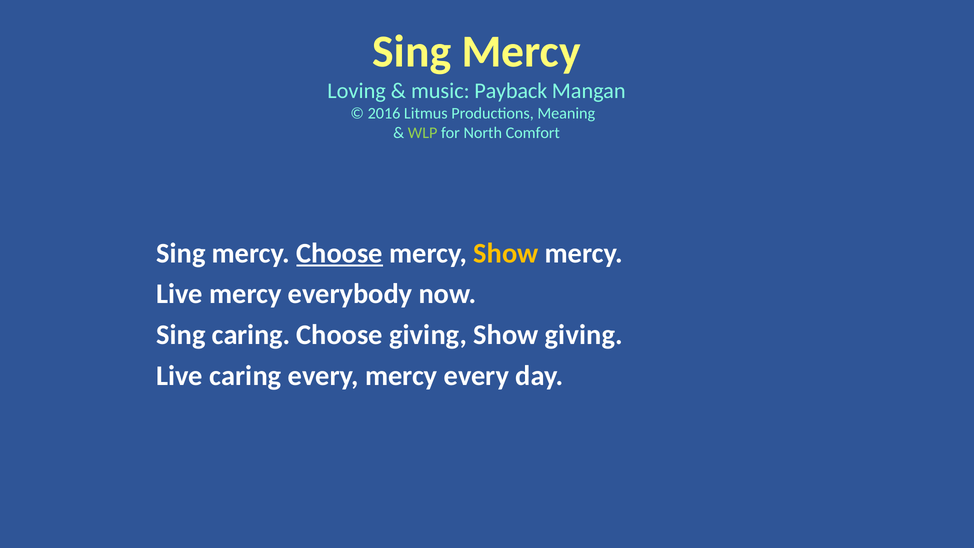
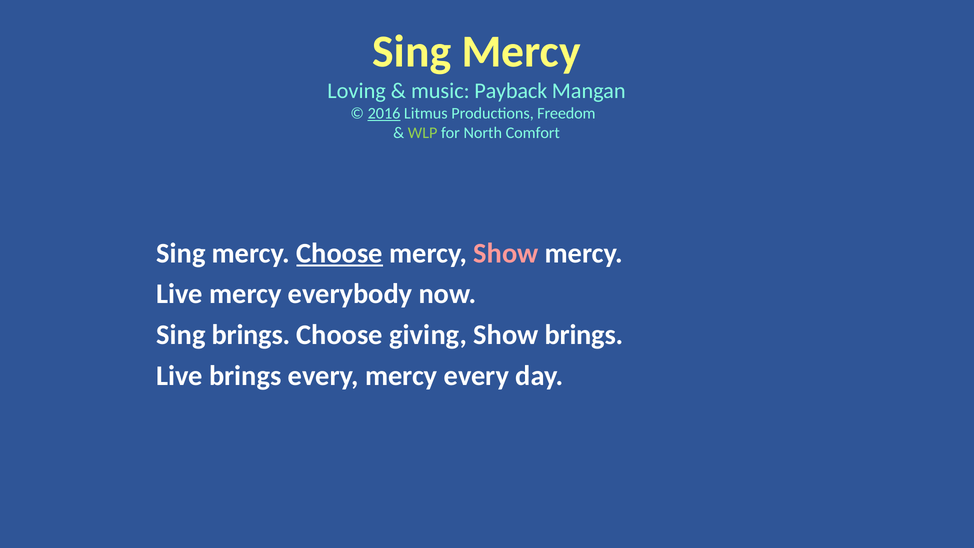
2016 underline: none -> present (384, 113)
Meaning: Meaning -> Freedom (566, 113)
Show colour: yellow -> pink (506, 253)
Sing caring: caring -> brings (251, 335)
Show giving: giving -> brings (584, 335)
Live caring: caring -> brings (245, 376)
